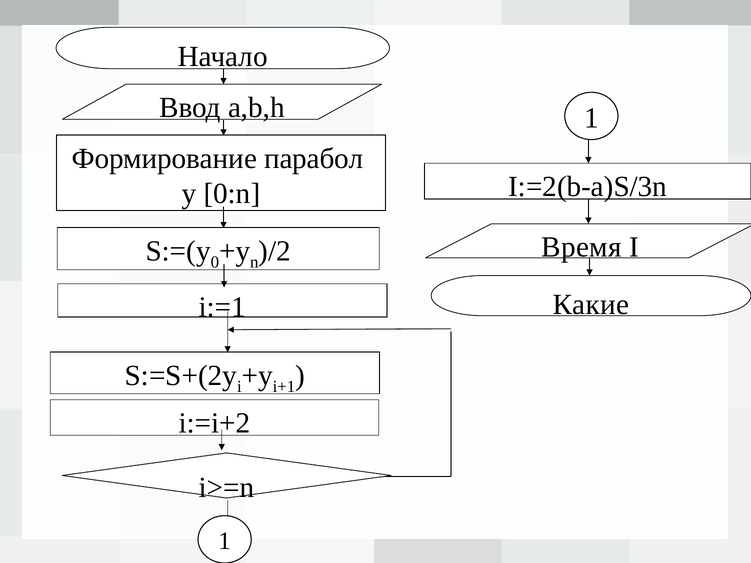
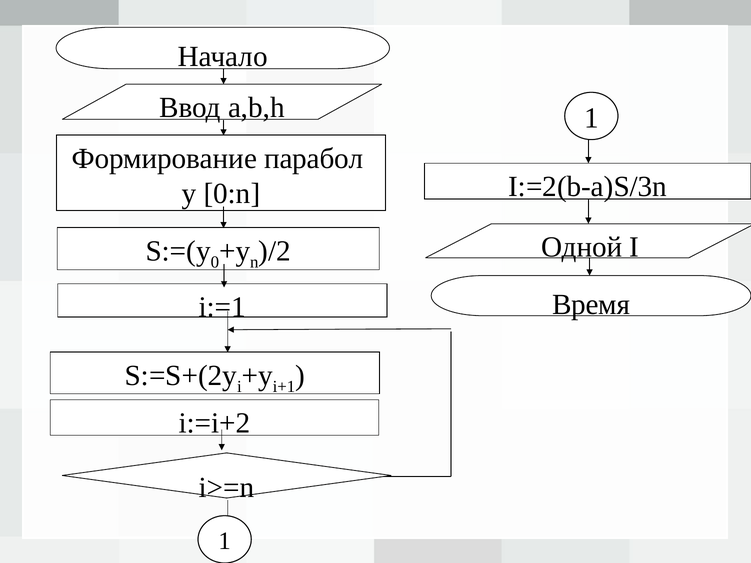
Время: Время -> Одной (582, 247)
Какие: Какие -> Время (591, 305)
